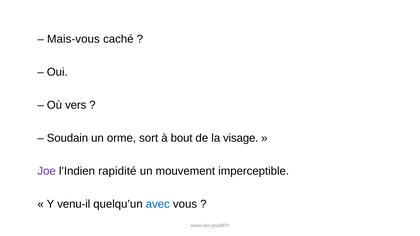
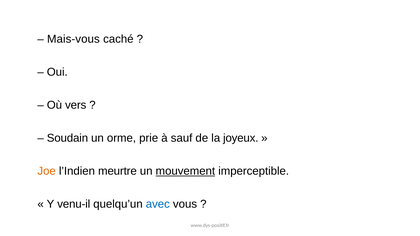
sort: sort -> prie (149, 138)
bout: bout -> sauf (182, 138)
visage: visage -> joyeux (241, 138)
Joe colour: purple -> orange (47, 171)
rapidité: rapidité -> meurtre (117, 171)
mouvement underline: none -> present (185, 171)
